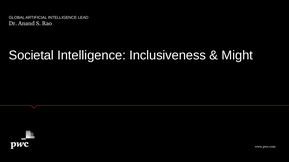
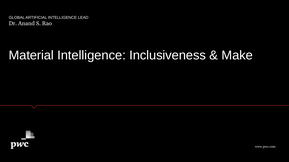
Societal: Societal -> Material (31, 56)
Might: Might -> Make (237, 56)
